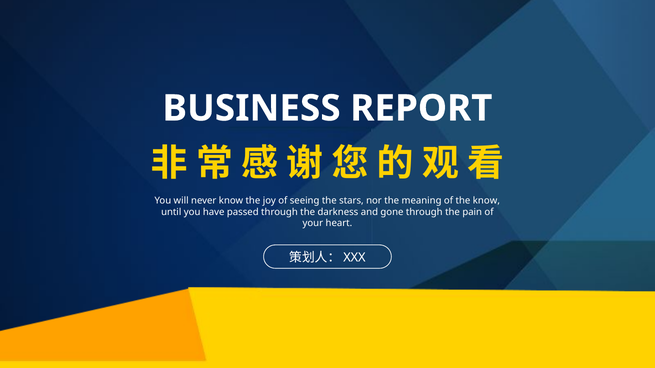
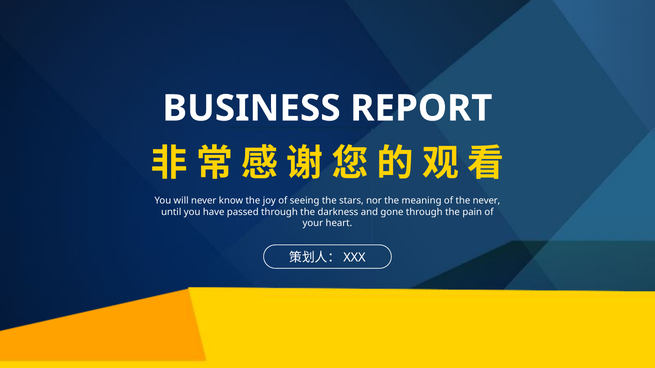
the know: know -> never (486, 201)
